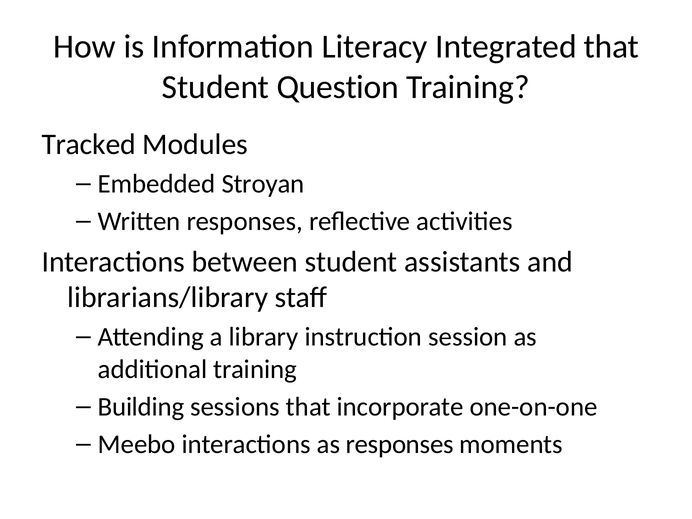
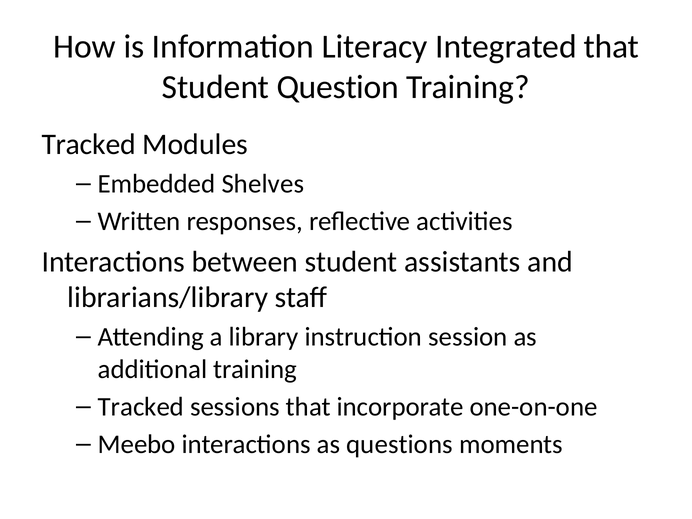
Stroyan: Stroyan -> Shelves (263, 184)
Building: Building -> Tracked (141, 407)
as responses: responses -> questions (400, 445)
